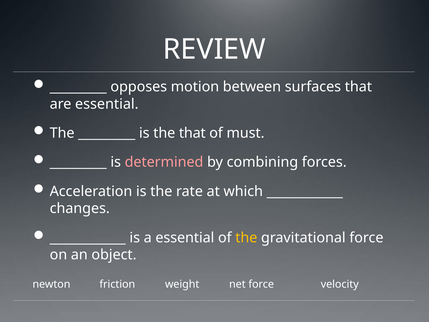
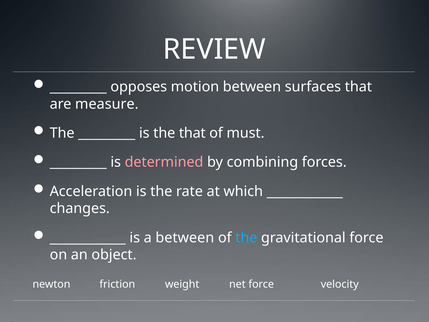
are essential: essential -> measure (107, 104)
a essential: essential -> between (185, 237)
the colour: yellow -> light blue (246, 237)
